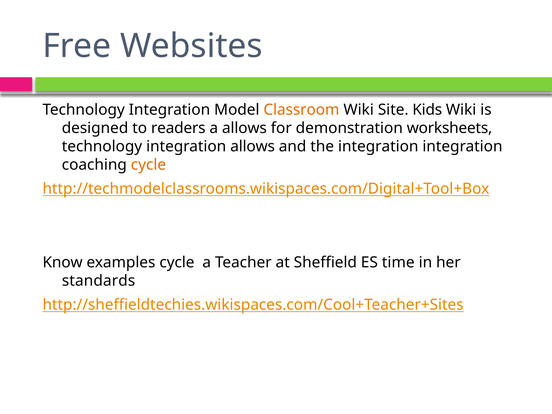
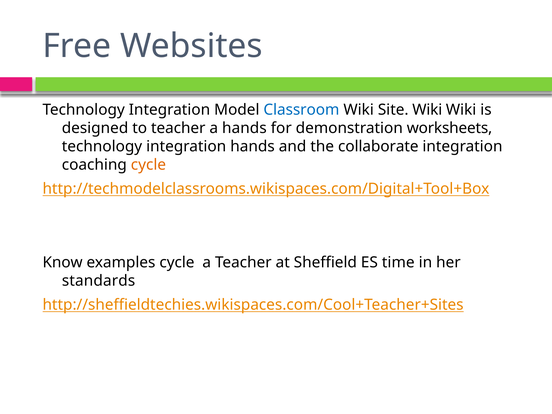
Classroom colour: orange -> blue (301, 110)
Site Kids: Kids -> Wiki (427, 110)
to readers: readers -> teacher (178, 128)
a allows: allows -> hands (244, 128)
integration allows: allows -> hands (253, 146)
the integration: integration -> collaborate (378, 146)
